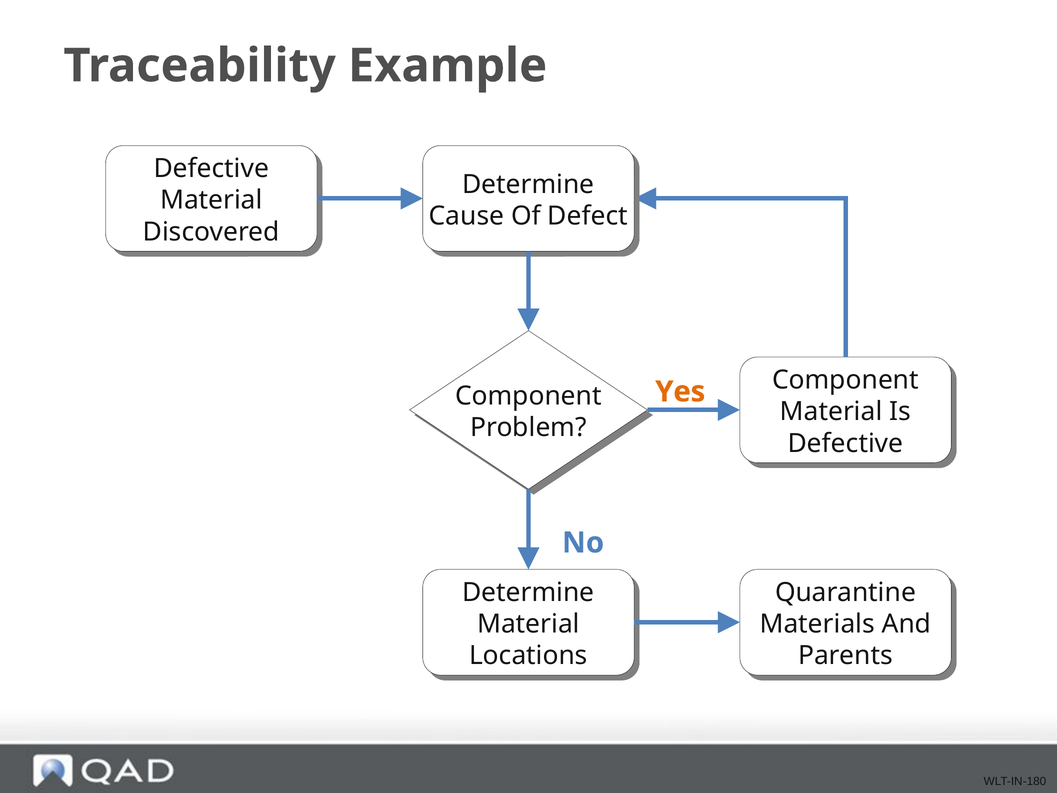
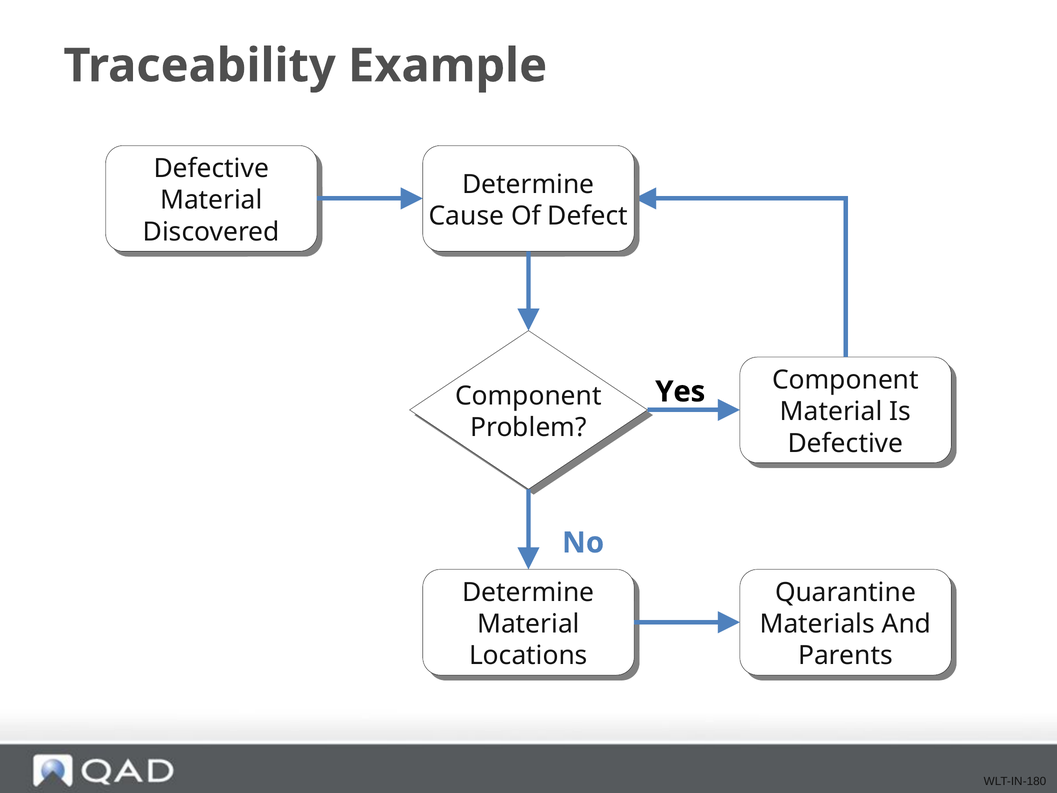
Yes colour: orange -> black (680, 392)
